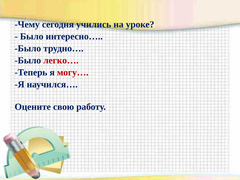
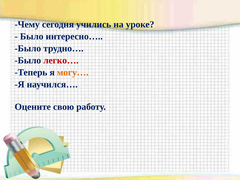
могу… colour: red -> orange (73, 72)
